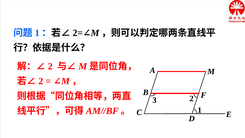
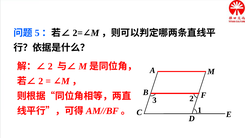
1: 1 -> 5 (37, 33)
